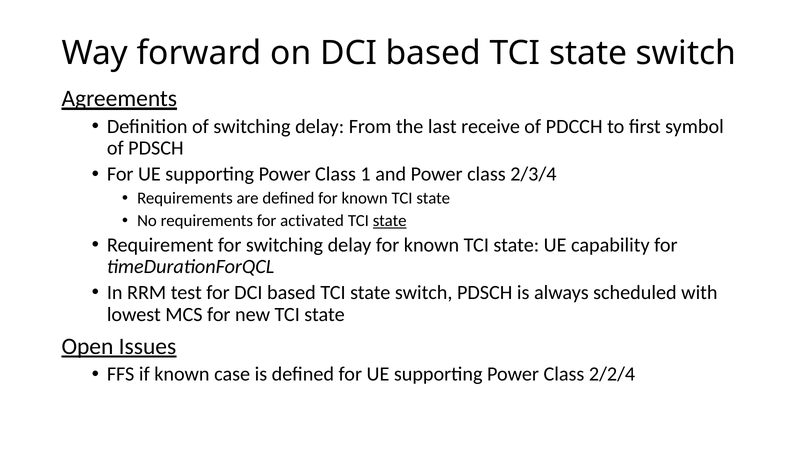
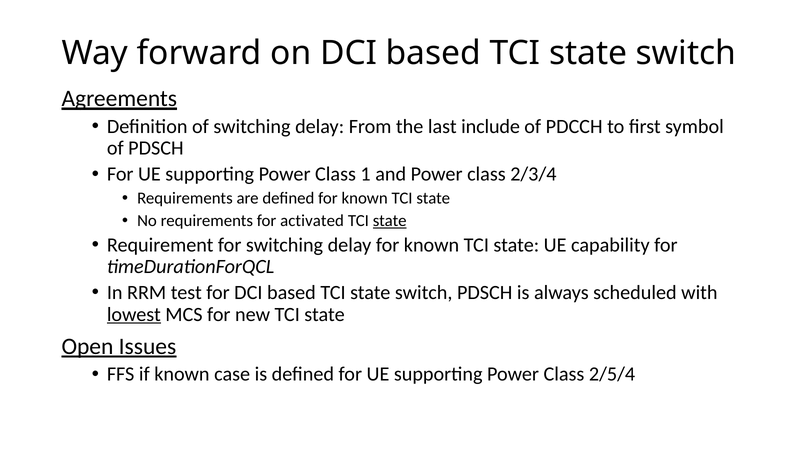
receive: receive -> include (491, 126)
lowest underline: none -> present (134, 314)
2/2/4: 2/2/4 -> 2/5/4 (612, 374)
